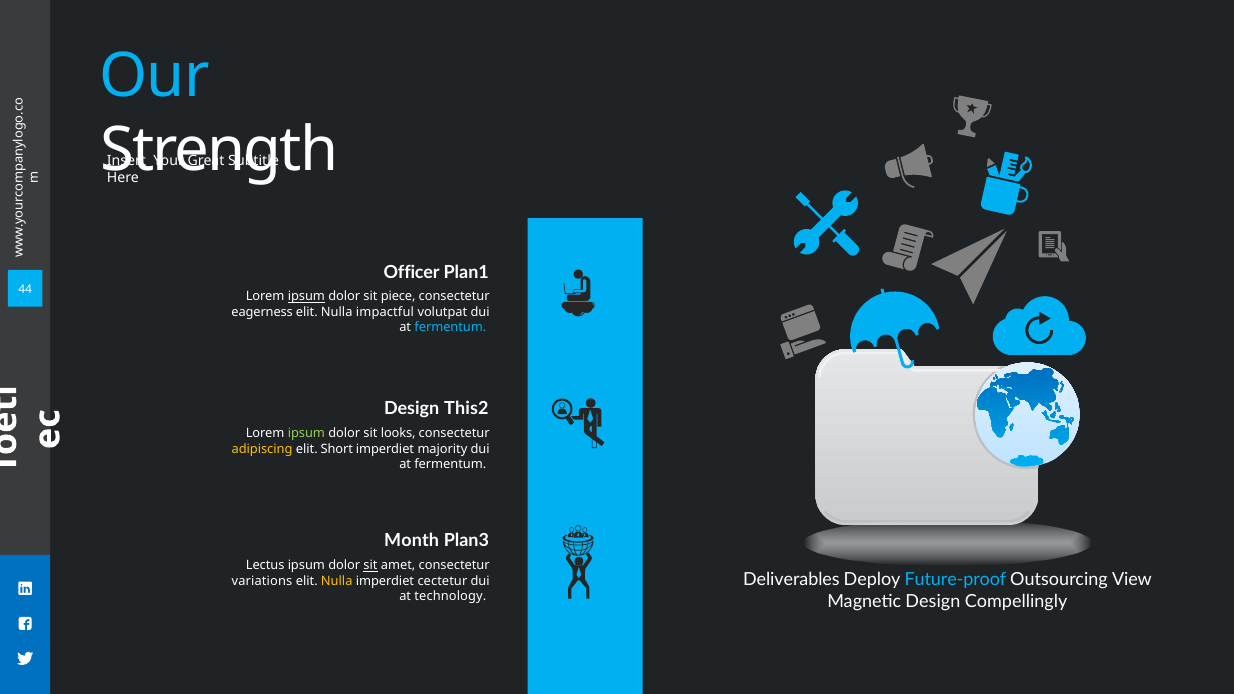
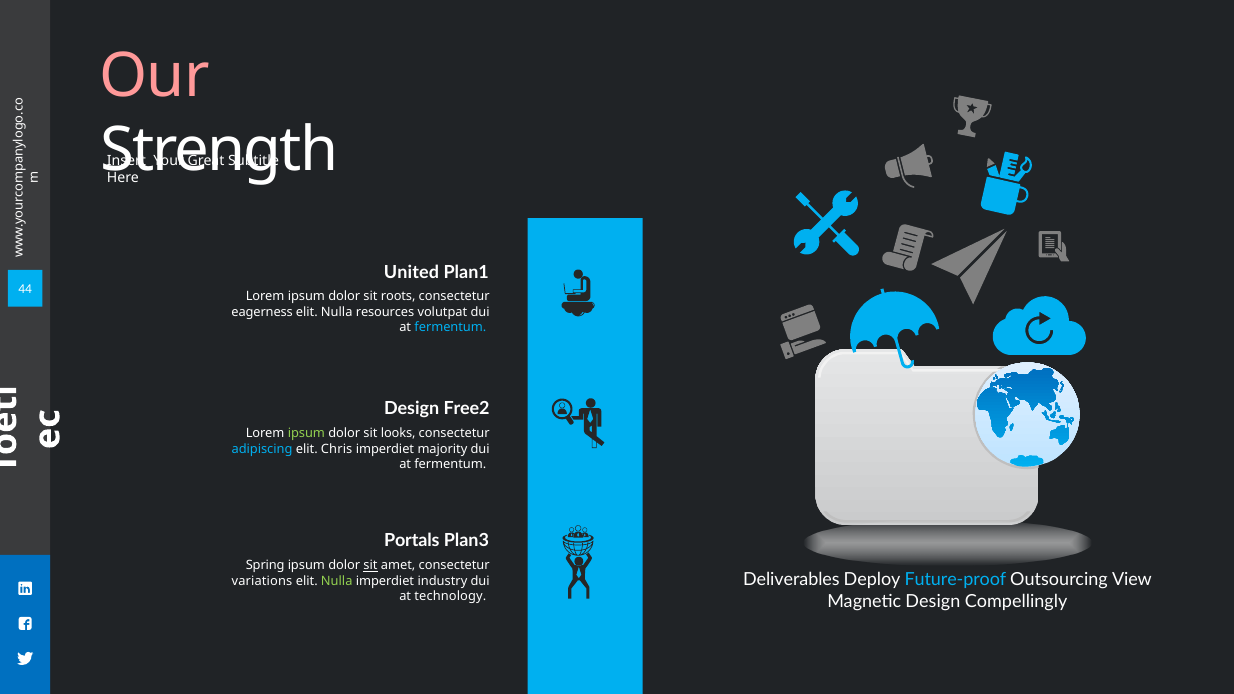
Our colour: light blue -> pink (155, 76)
Officer: Officer -> United (411, 272)
ipsum underline: present -> none (306, 297)
piece: piece -> roots (398, 297)
impactful: impactful -> resources (385, 312)
This2: This2 -> Free2 (467, 409)
adipiscing colour: yellow -> light blue (262, 449)
Short: Short -> Chris (337, 449)
Month: Month -> Portals (412, 541)
Lectus: Lectus -> Spring (265, 566)
Nulla colour: yellow -> light green (337, 581)
cectetur: cectetur -> industry (442, 581)
